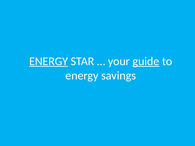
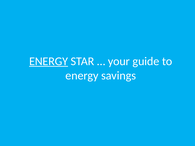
guide underline: present -> none (146, 61)
